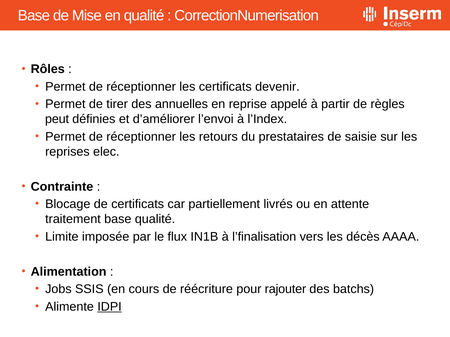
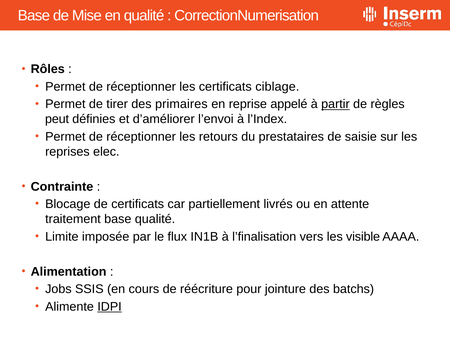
devenir: devenir -> ciblage (277, 87)
annuelles: annuelles -> primaires (181, 104)
partir underline: none -> present (335, 104)
décès: décès -> visible (363, 237)
rajouter: rajouter -> jointure (285, 290)
